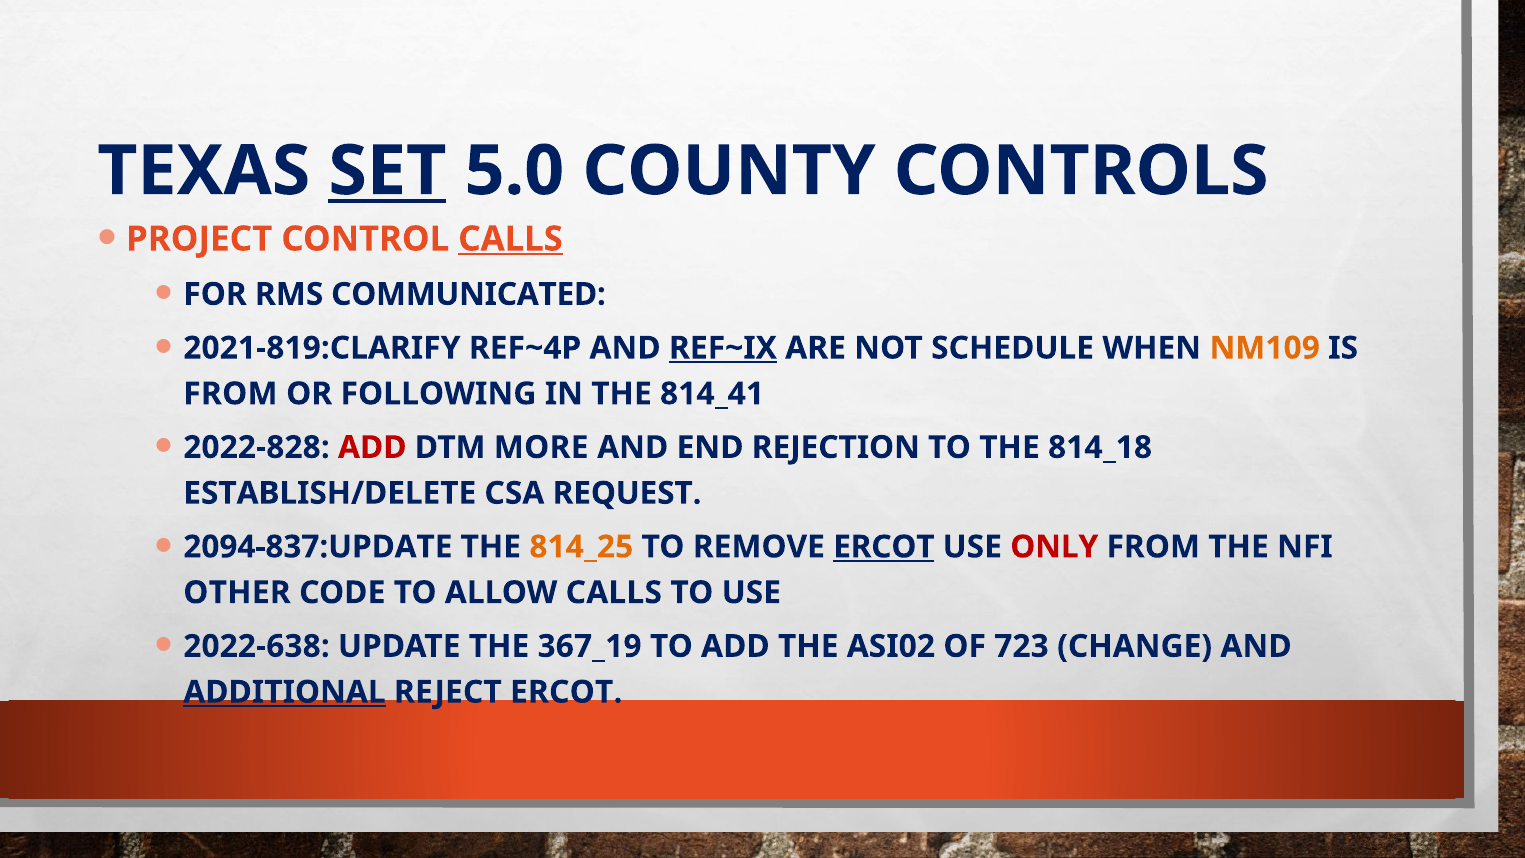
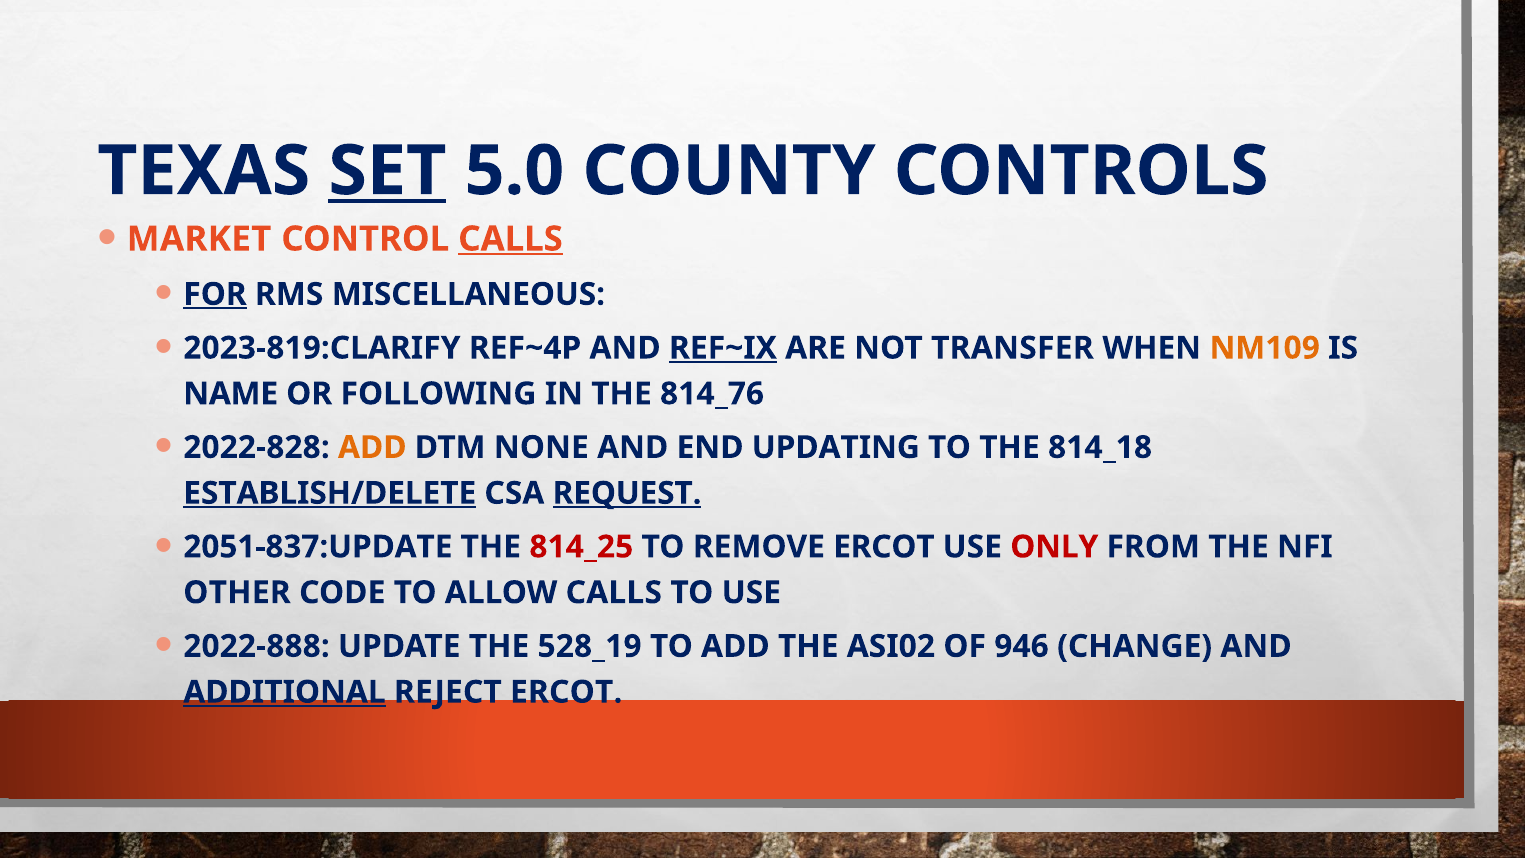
PROJECT: PROJECT -> MARKET (199, 239)
FOR underline: none -> present (215, 294)
COMMUNICATED: COMMUNICATED -> MISCELLANEOUS (468, 294)
2021-819:CLARIFY: 2021-819:CLARIFY -> 2023-819:CLARIFY (322, 348)
SCHEDULE: SCHEDULE -> TRANSFER (1012, 348)
FROM: FROM -> NAME (231, 394)
814_41: 814_41 -> 814_76 (712, 394)
ADD colour: red -> orange (372, 447)
MORE: MORE -> NONE (541, 447)
REJECTION: REJECTION -> UPDATING (836, 447)
ESTABLISH/DELETE underline: none -> present (330, 493)
REQUEST underline: none -> present (627, 493)
2094-837:UPDATE: 2094-837:UPDATE -> 2051-837:UPDATE (318, 547)
814_25 colour: orange -> red (581, 547)
ERCOT underline: present -> none (884, 547)
2022-638: 2022-638 -> 2022-888 (257, 646)
367_19: 367_19 -> 528_19 (590, 646)
723: 723 -> 946 (1022, 646)
